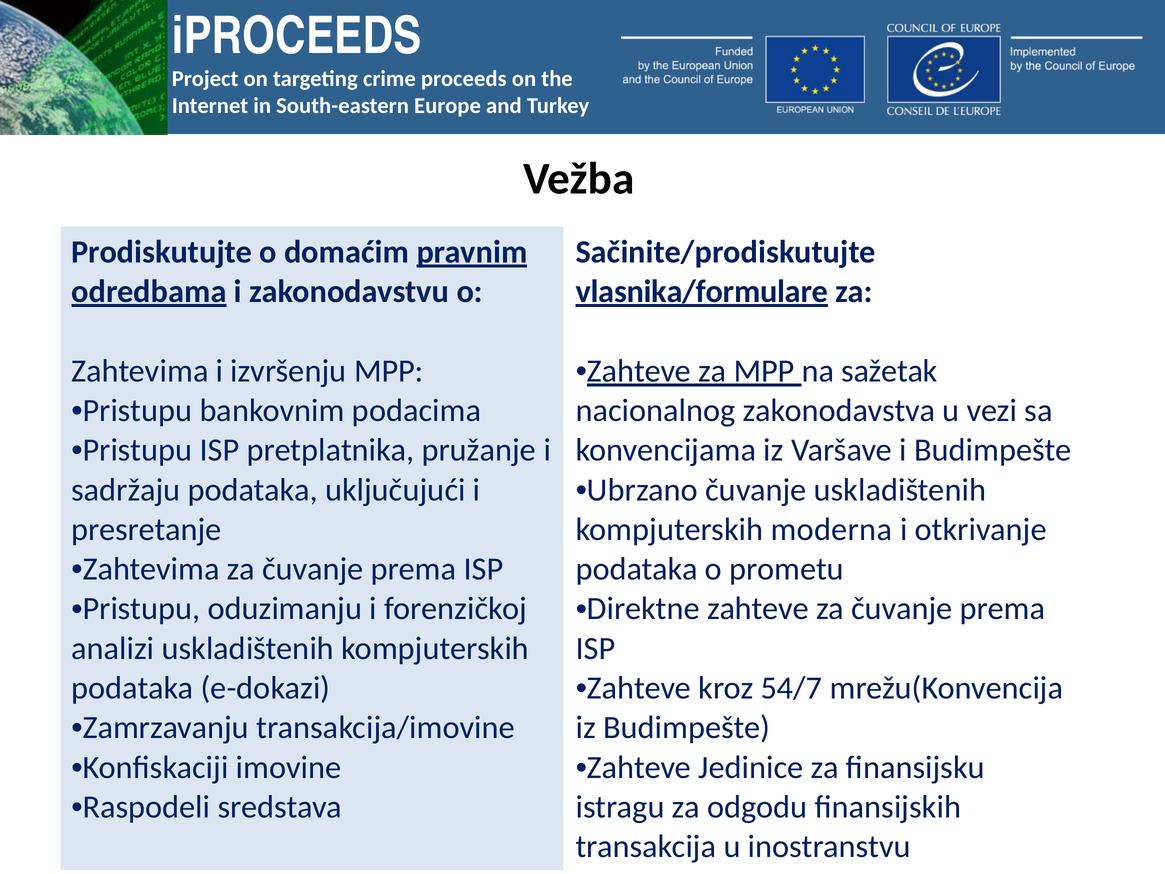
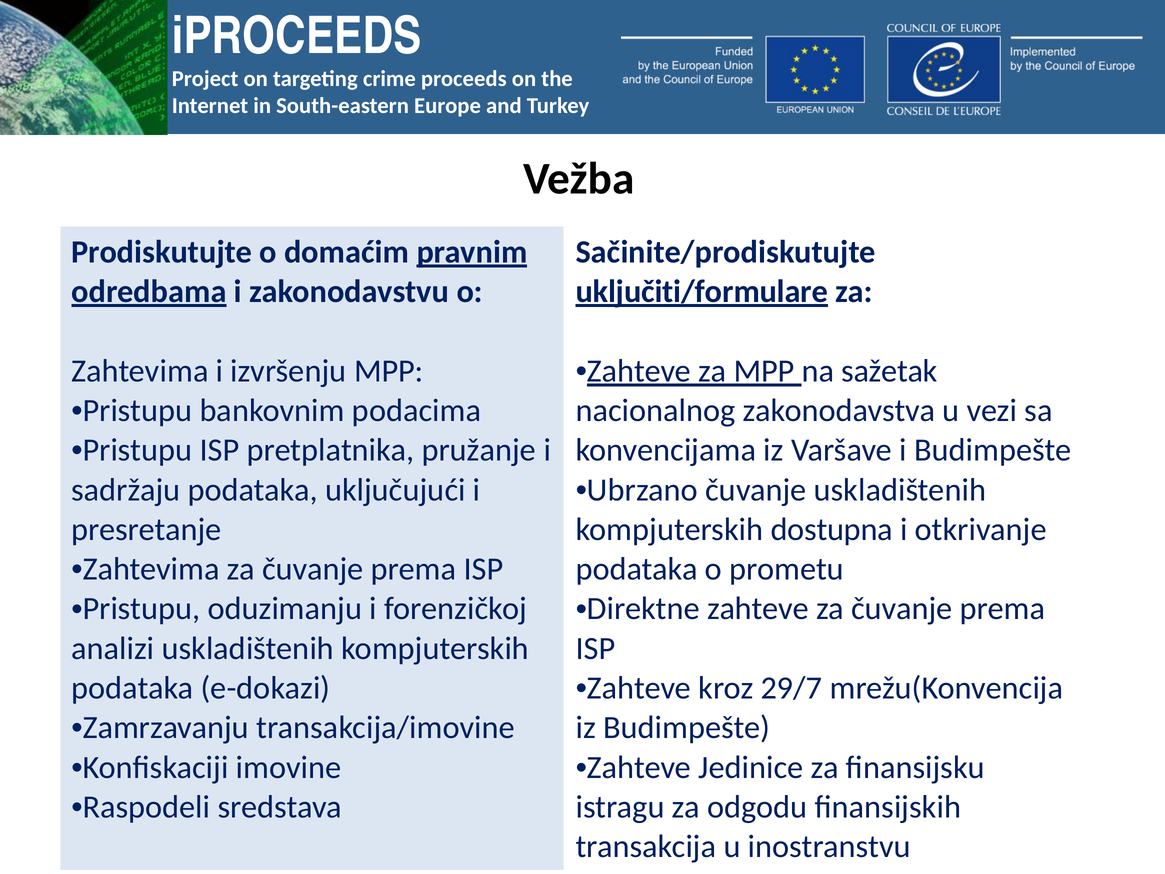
vlasnika/formulare: vlasnika/formulare -> uključiti/formulare (702, 292)
moderna: moderna -> dostupna (832, 529)
54/7: 54/7 -> 29/7 (791, 688)
